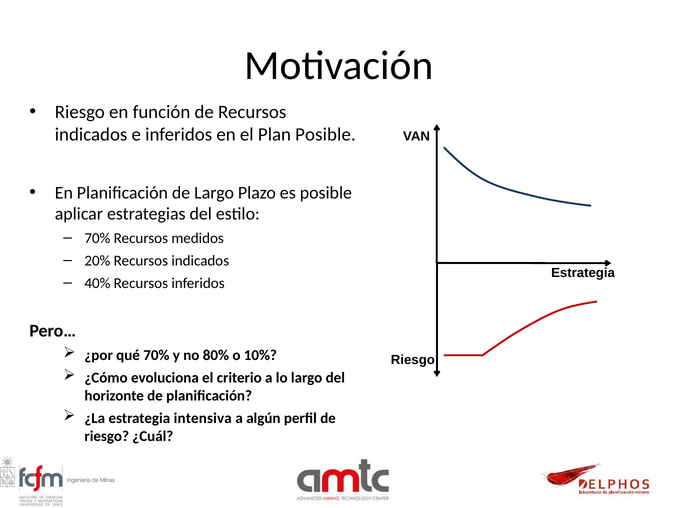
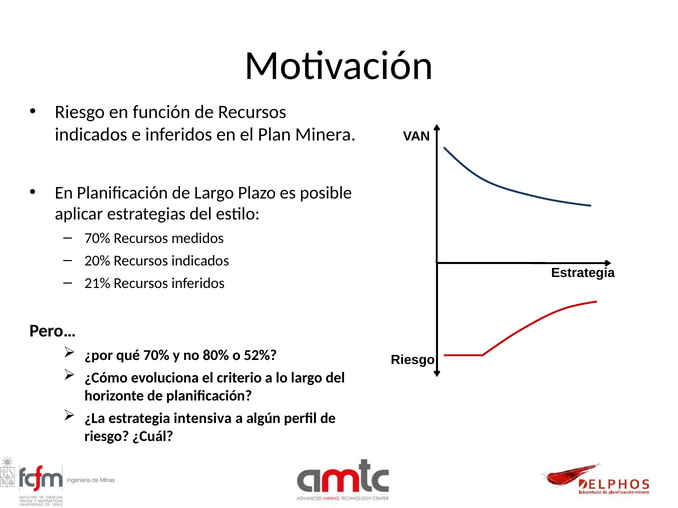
Plan Posible: Posible -> Minera (326, 135)
40%: 40% -> 21% (97, 284)
10%: 10% -> 52% (260, 355)
